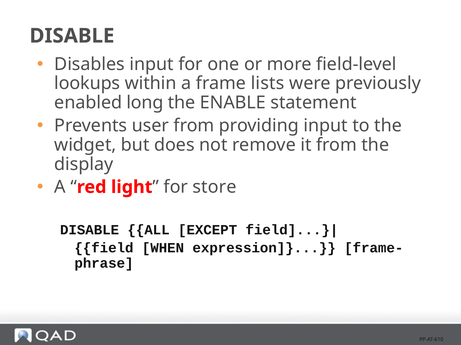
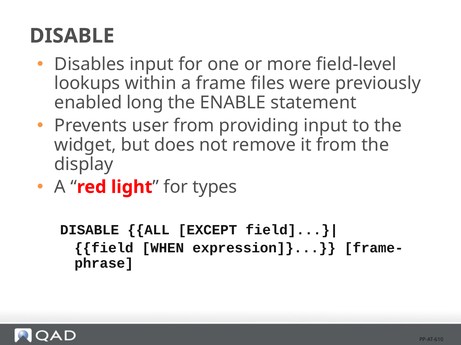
lists: lists -> files (268, 84)
store: store -> types (215, 187)
